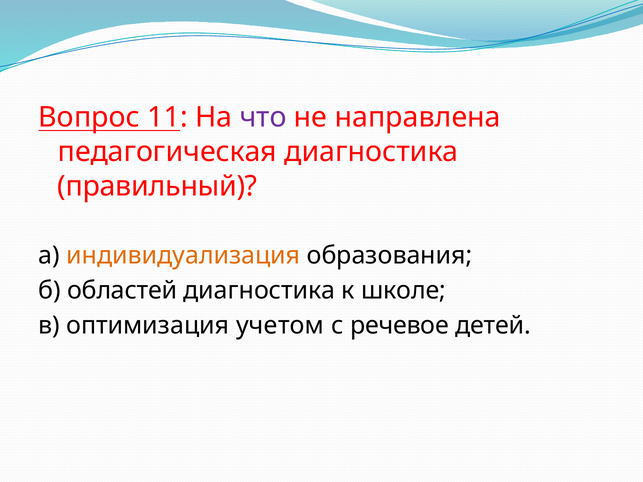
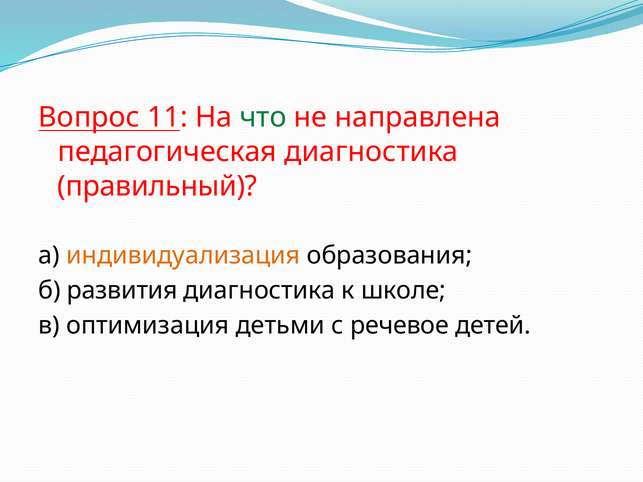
что colour: purple -> green (263, 118)
областей: областей -> развития (122, 291)
учетом: учетом -> детьми (280, 326)
